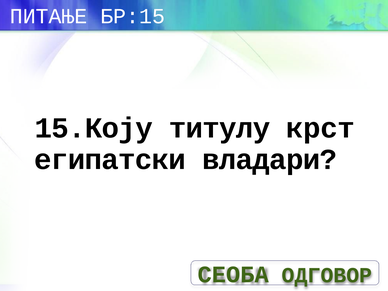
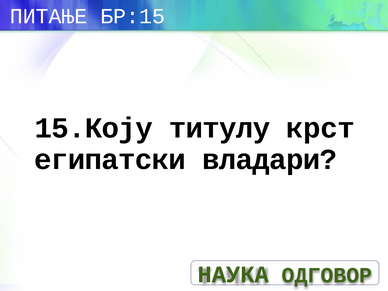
СЕОБА: СЕОБА -> НАУКА (233, 274)
